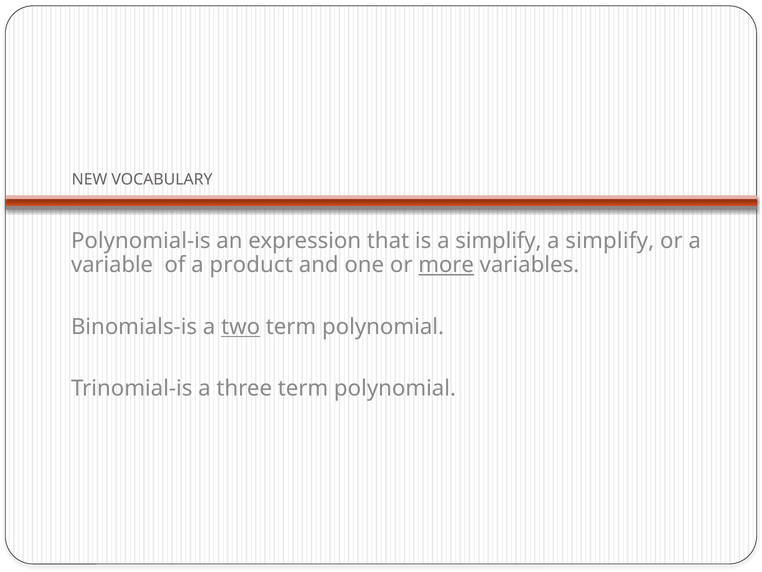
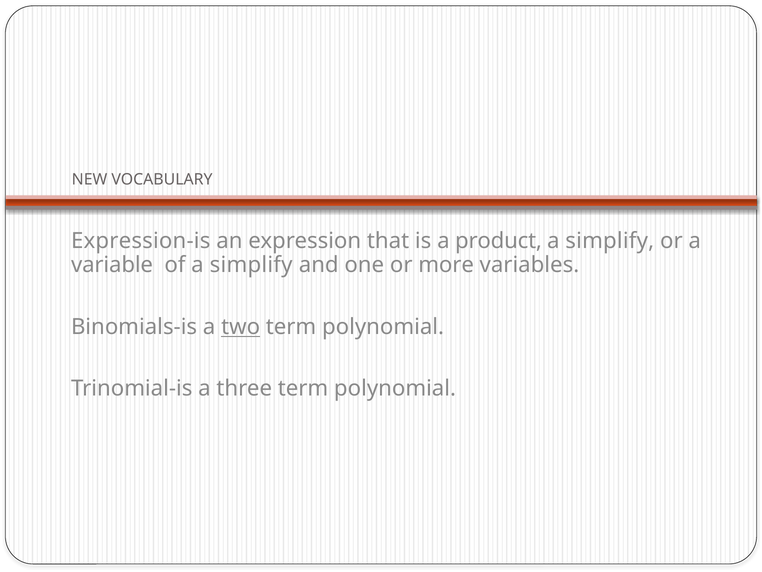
Polynomial-is: Polynomial-is -> Expression-is (141, 241)
is a simplify: simplify -> product (498, 241)
of a product: product -> simplify (251, 265)
more underline: present -> none (446, 265)
